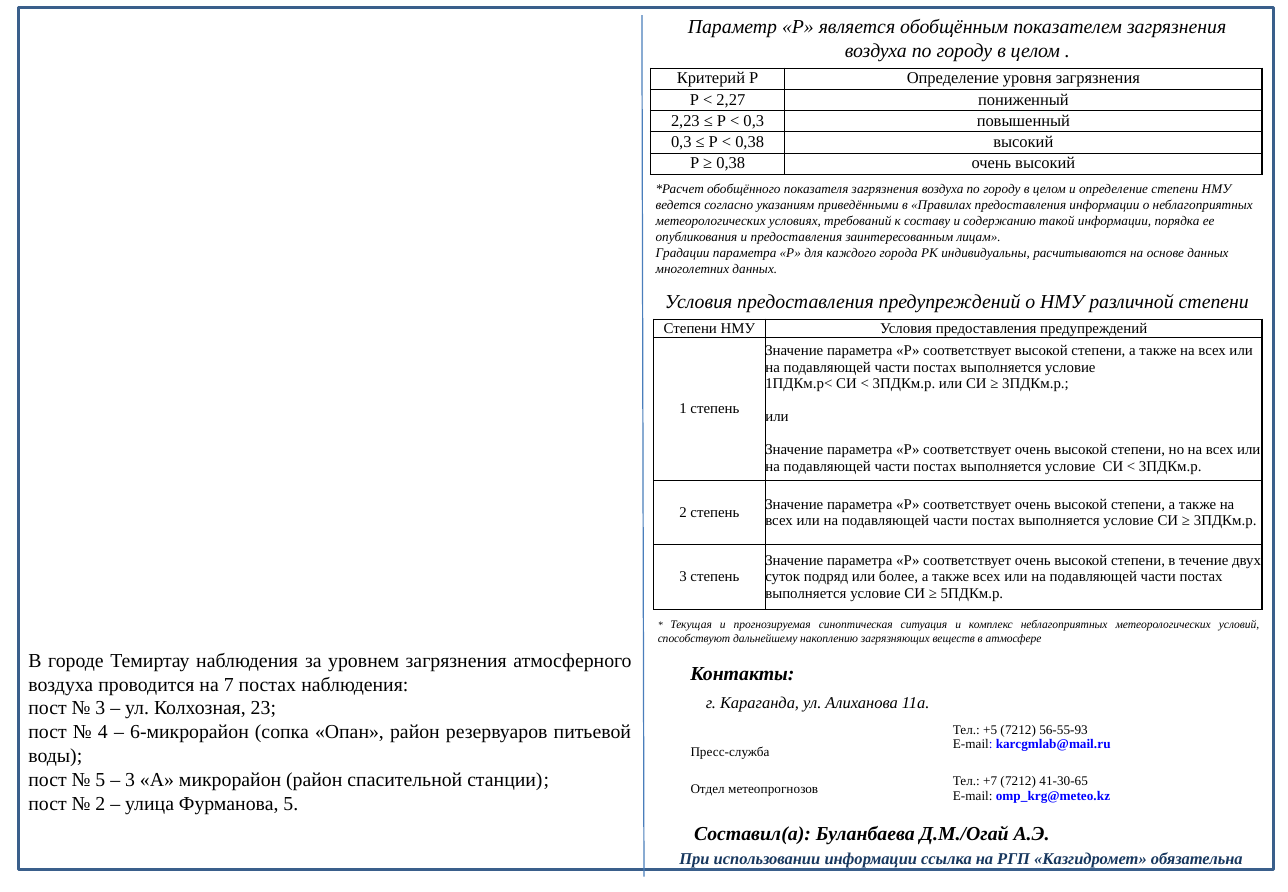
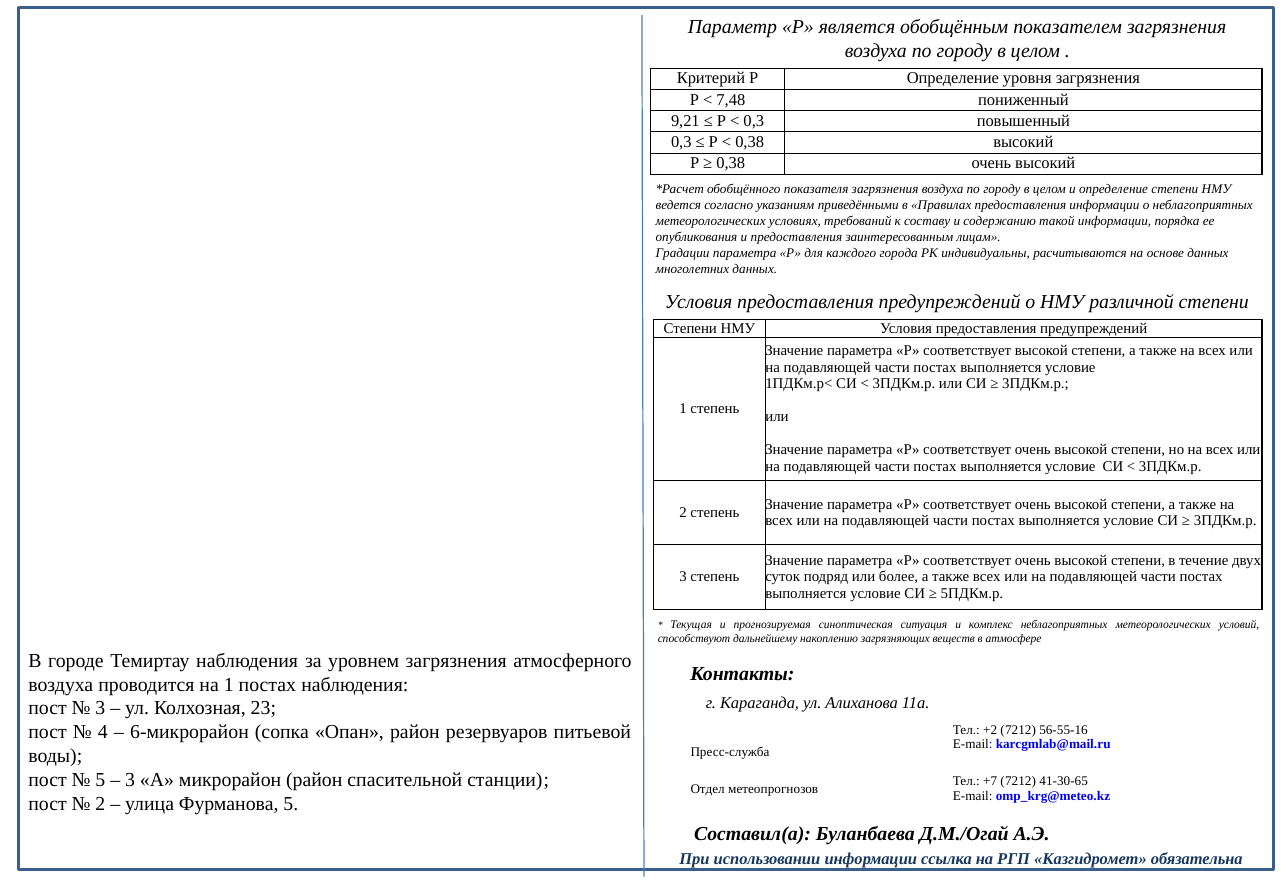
2,27: 2,27 -> 7,48 (731, 100)
2,23: 2,23 -> 9,21 (685, 121)
на 7: 7 -> 1 (229, 684)
+5: +5 -> +2 (990, 730)
56-55-93: 56-55-93 -> 56-55-16 (1064, 730)
